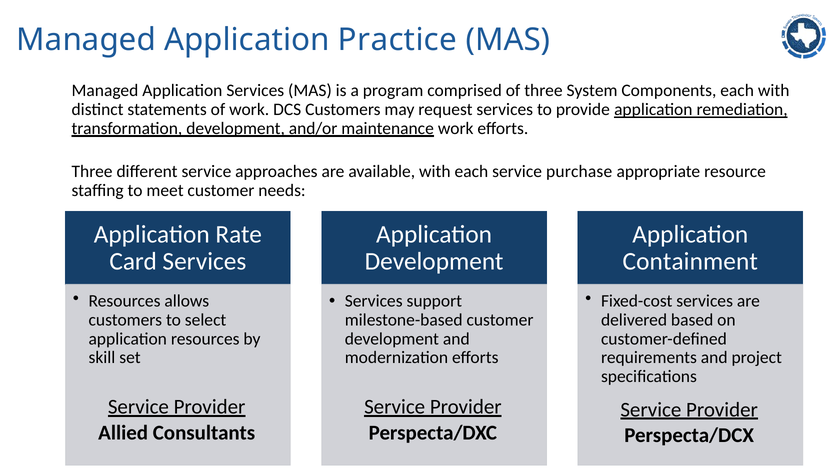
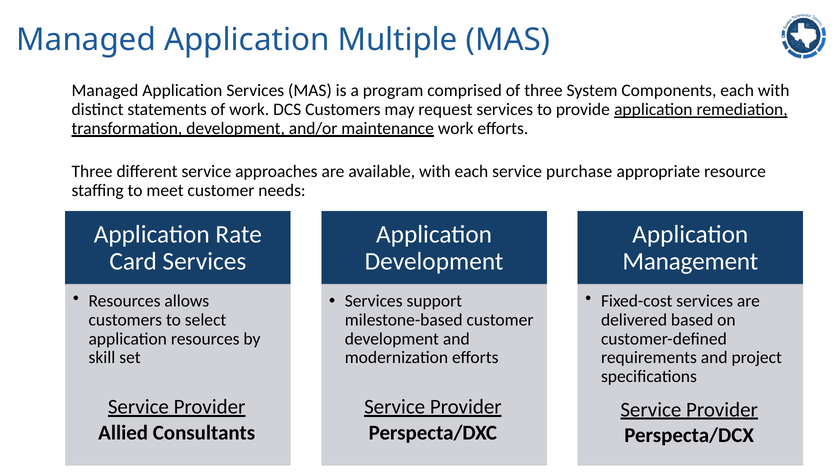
Practice: Practice -> Multiple (398, 40)
Containment: Containment -> Management (690, 261)
